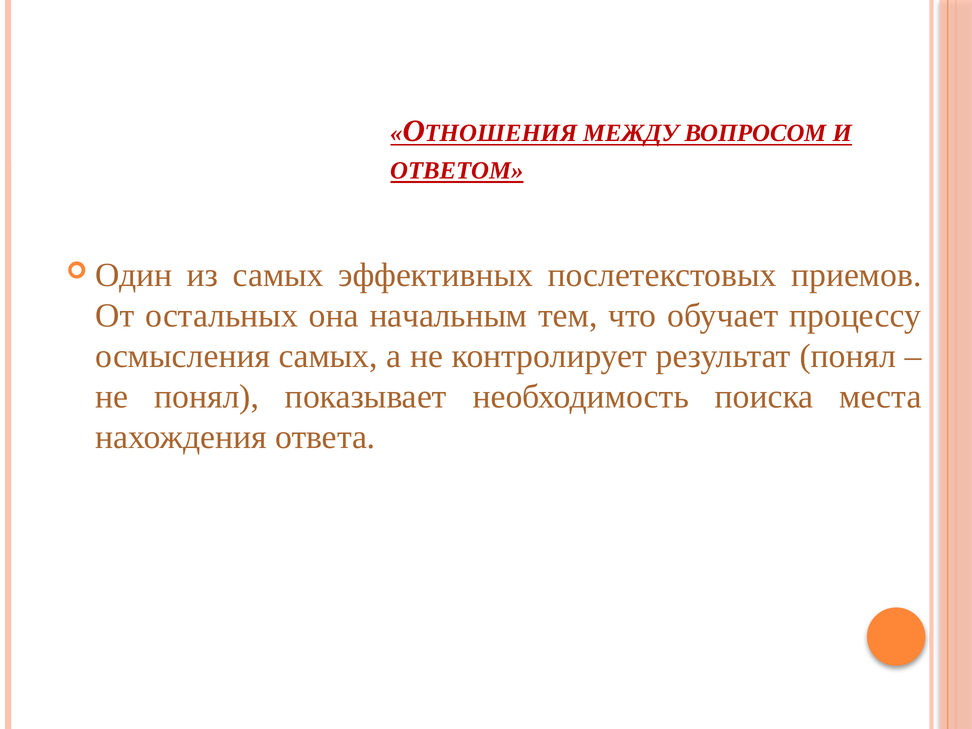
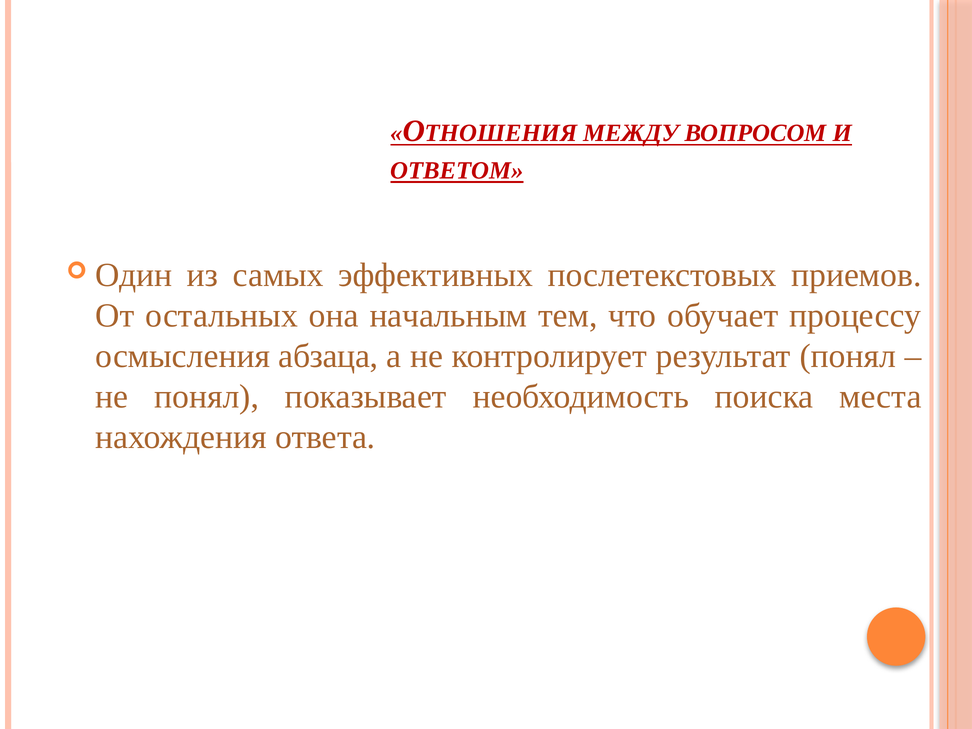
осмысления самых: самых -> абзаца (328, 356)
